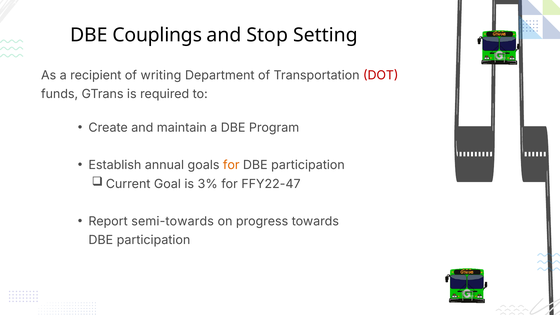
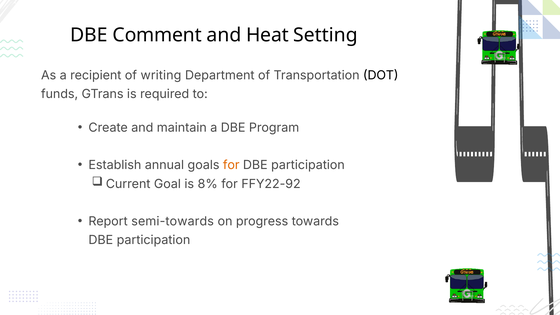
Couplings: Couplings -> Comment (157, 35)
Stop: Stop -> Heat (267, 35)
DOT colour: red -> black (381, 75)
3%: 3% -> 8% (208, 184)
FFY22-47: FFY22-47 -> FFY22-92 (271, 184)
